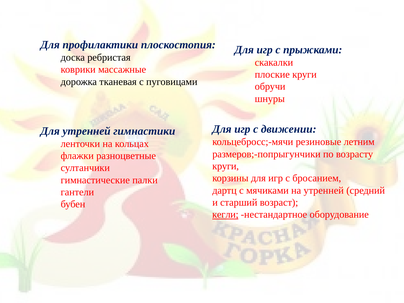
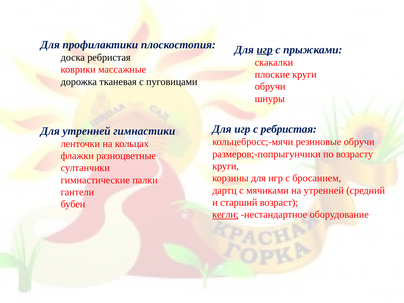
игр underline: none -> present (265, 50)
с движении: движении -> ребристая (289, 129)
резиновые летним: летним -> обручи (359, 142)
